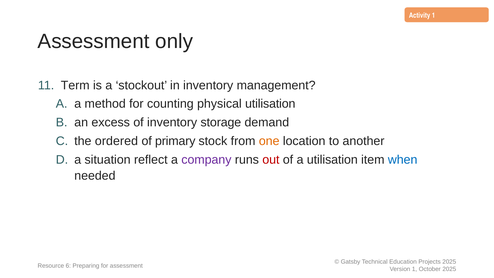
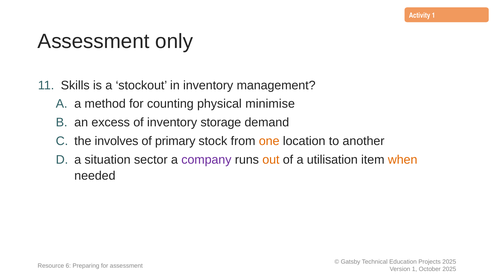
Term: Term -> Skills (75, 85)
physical utilisation: utilisation -> minimise (270, 104)
ordered: ordered -> involves (117, 141)
reflect: reflect -> sector (151, 160)
out colour: red -> orange (271, 160)
when colour: blue -> orange (403, 160)
